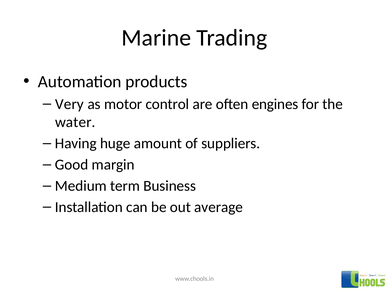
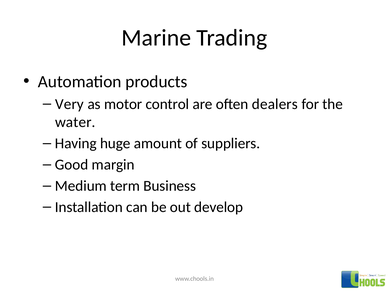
engines: engines -> dealers (275, 104)
average: average -> develop (219, 207)
